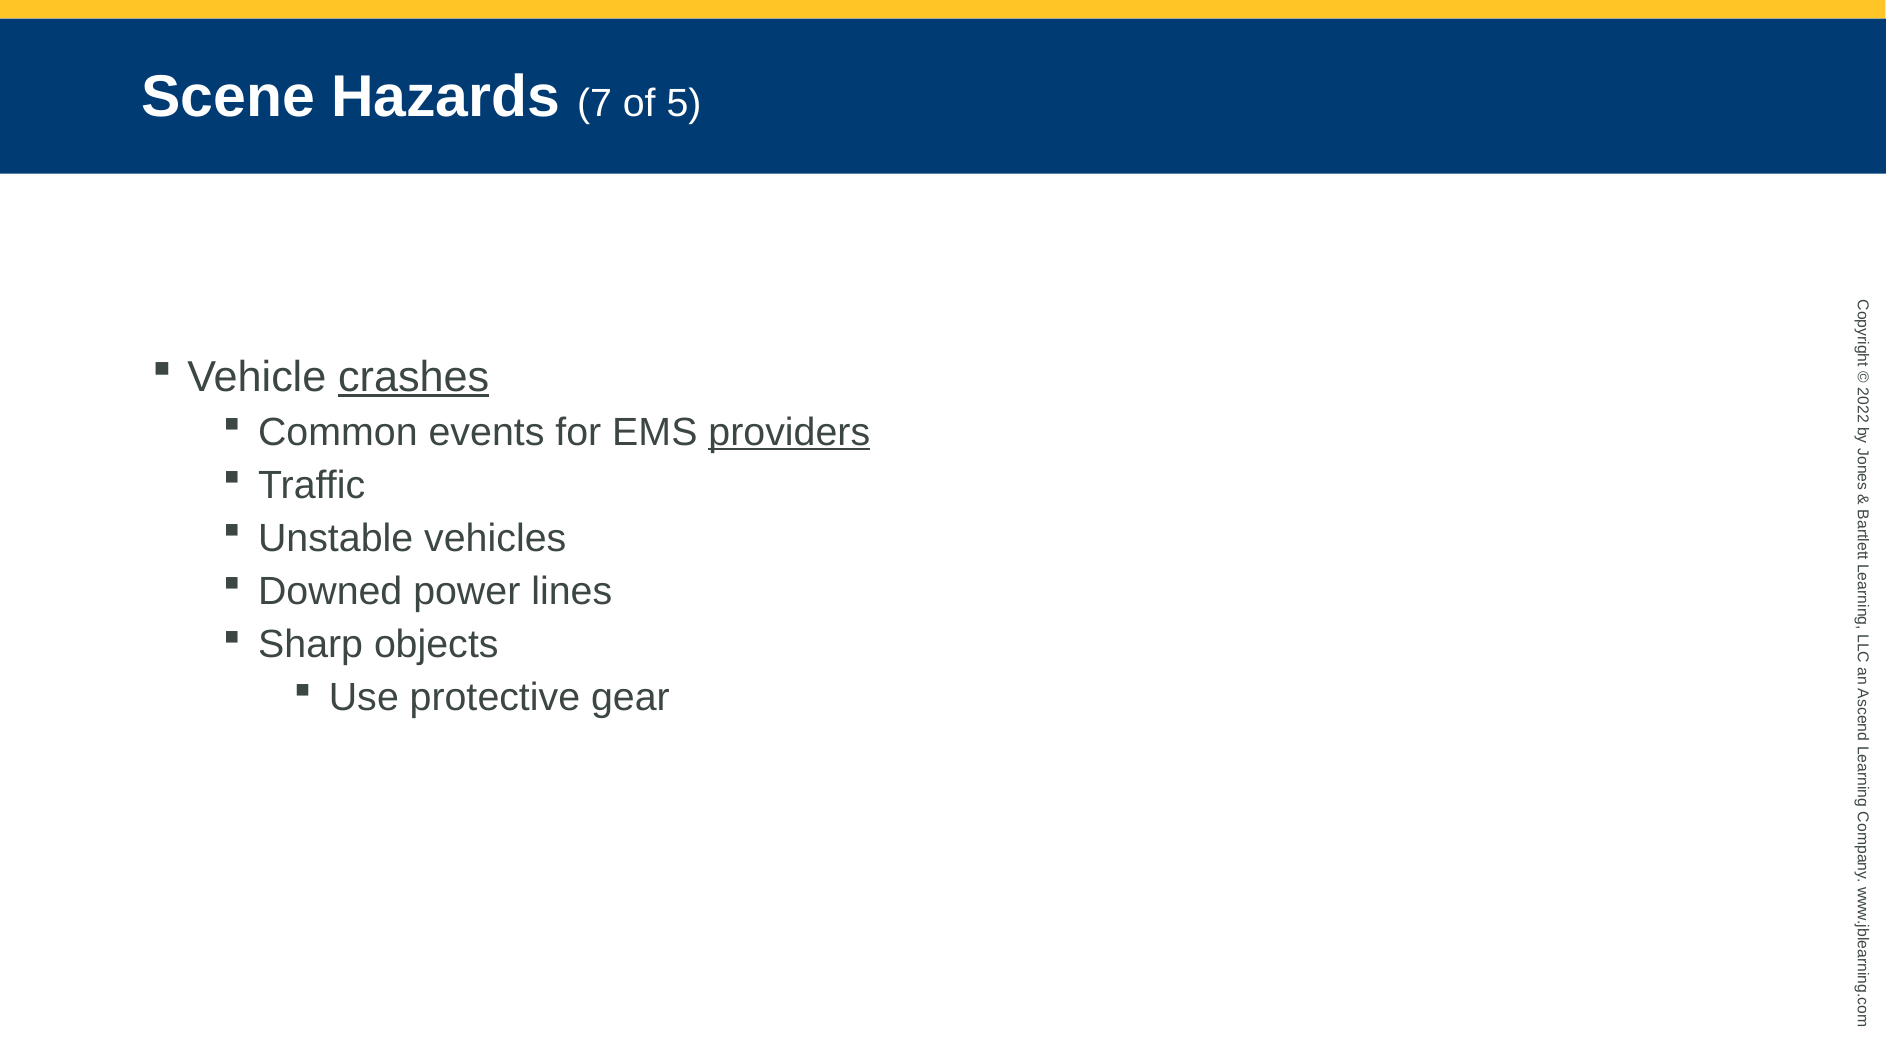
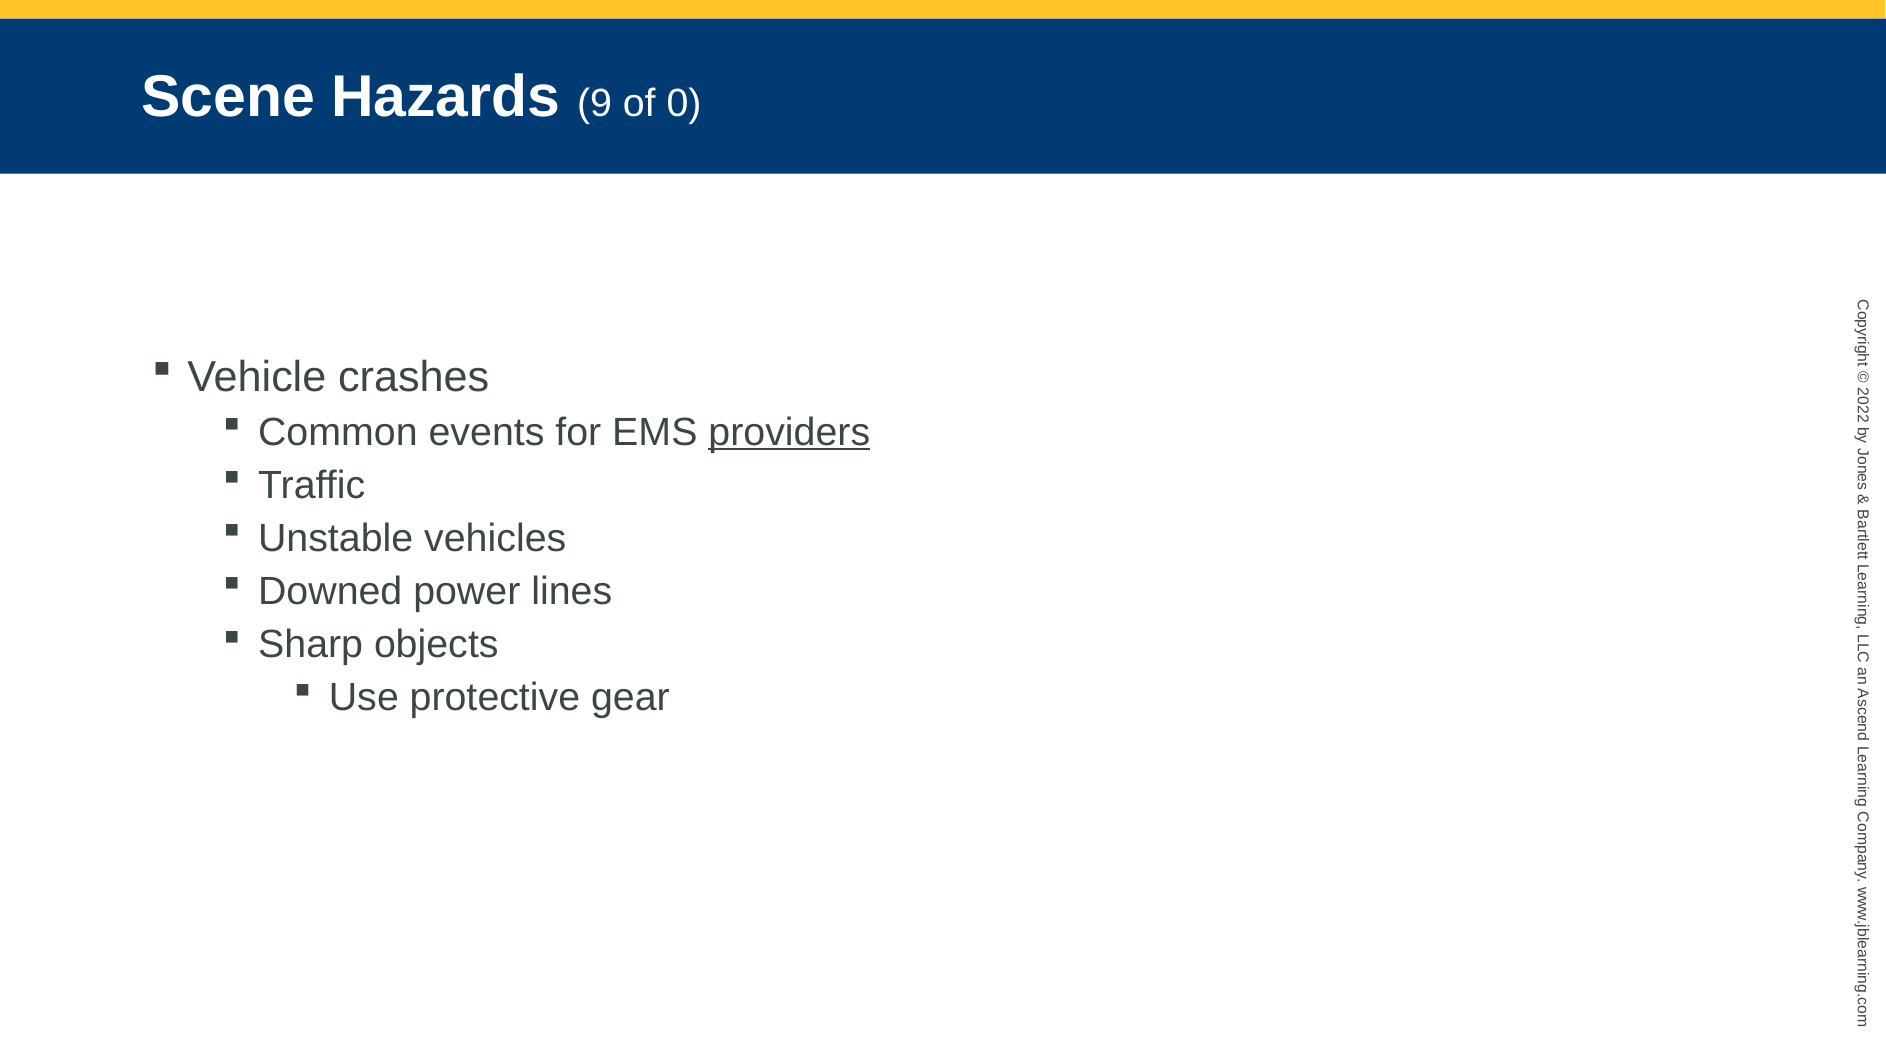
7: 7 -> 9 (595, 103)
of 5: 5 -> 0 (684, 103)
crashes underline: present -> none (414, 377)
